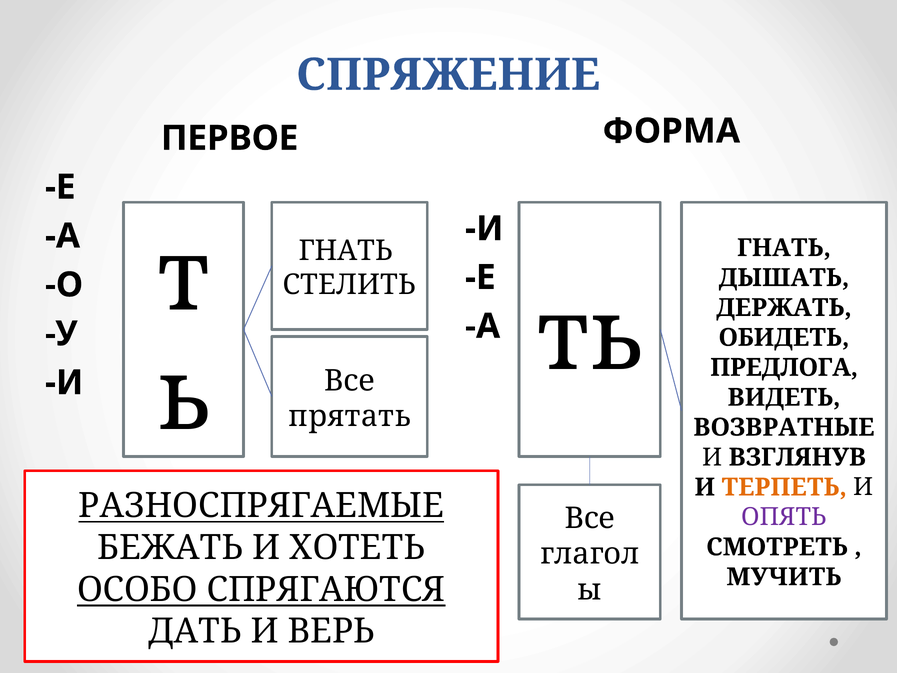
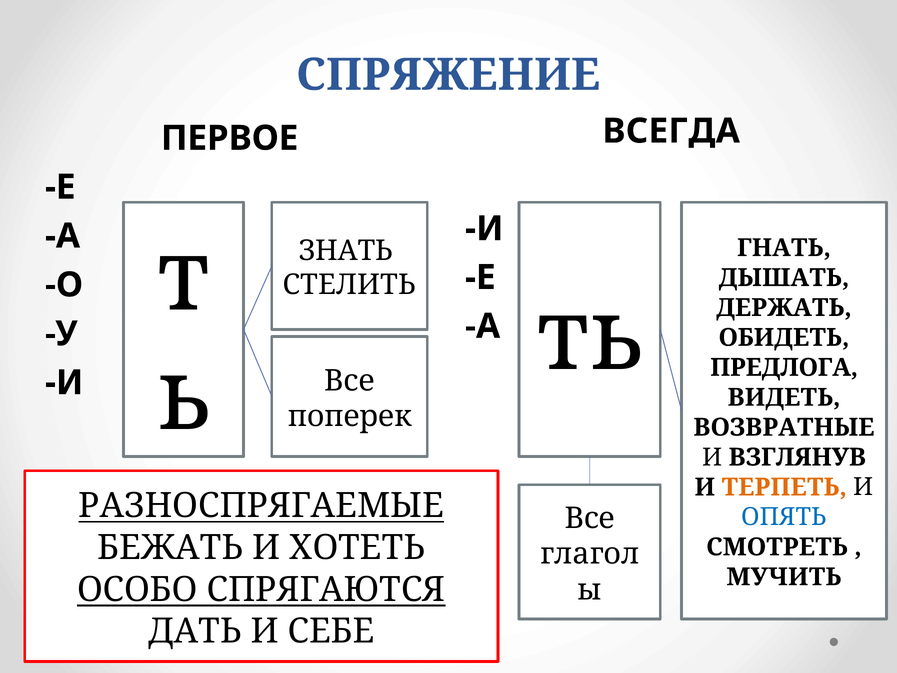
ФОРМА: ФОРМА -> ВСЕГДА (671, 131)
ГНАТЬ: ГНАТЬ -> ЗНАТЬ (346, 251)
прятать: прятать -> поперек (350, 416)
ОПЯТЬ colour: purple -> blue (784, 517)
ВЕРЬ: ВЕРЬ -> СЕБЕ (331, 631)
